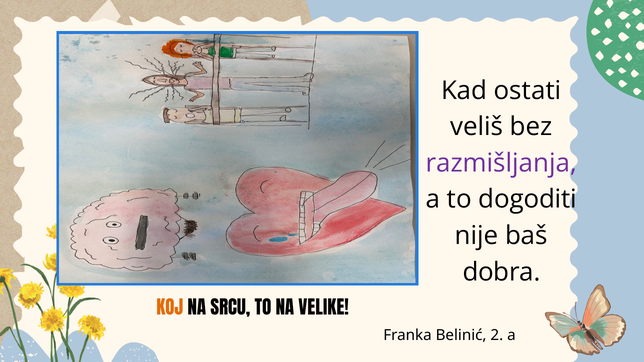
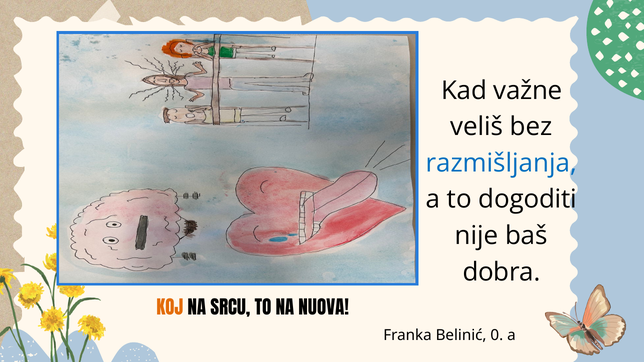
ostati: ostati -> važne (528, 91)
razmišljanja colour: purple -> blue (501, 163)
VELIKE: VELIKE -> NUOVA (324, 309)
2: 2 -> 0 (497, 335)
